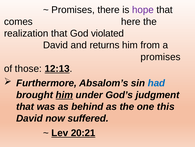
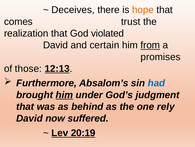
Promises: Promises -> Deceives (73, 10)
hope colour: purple -> orange (143, 10)
here: here -> trust (131, 22)
returns: returns -> certain (104, 45)
from underline: none -> present (150, 45)
this: this -> rely (166, 106)
20:21: 20:21 -> 20:19 (83, 132)
